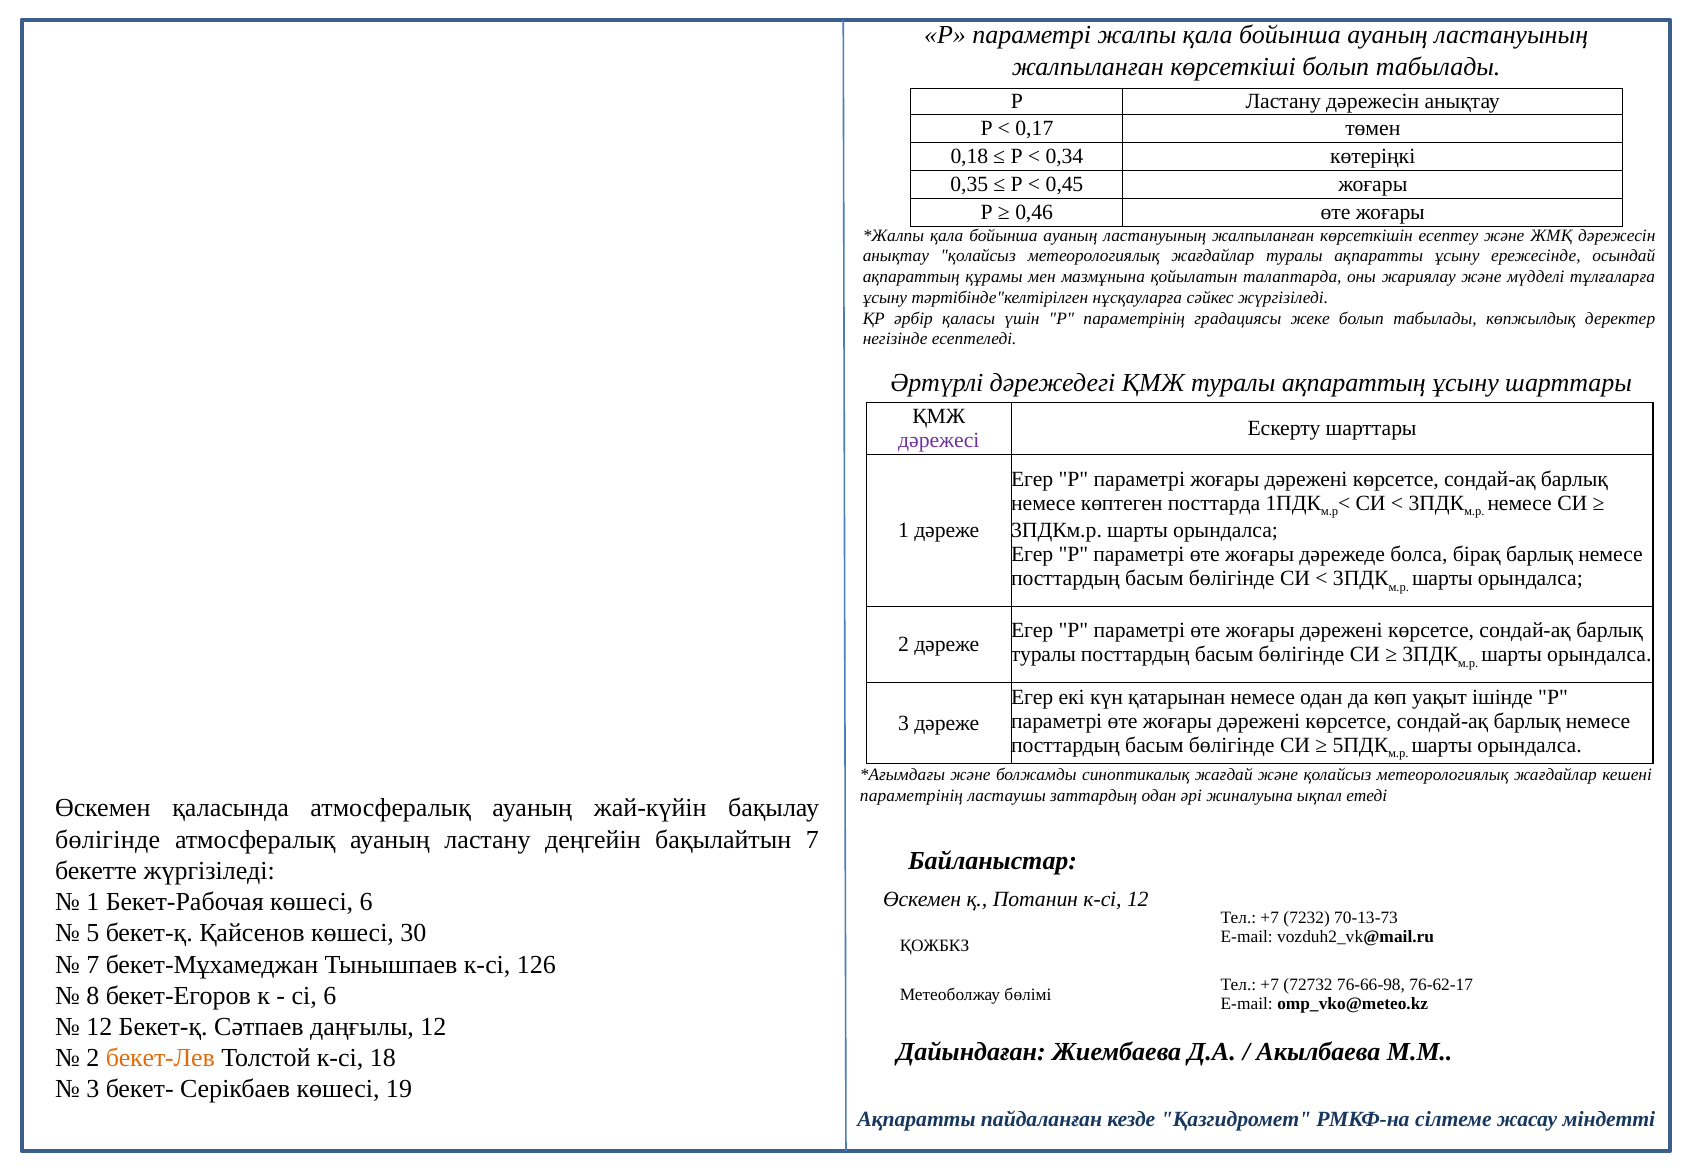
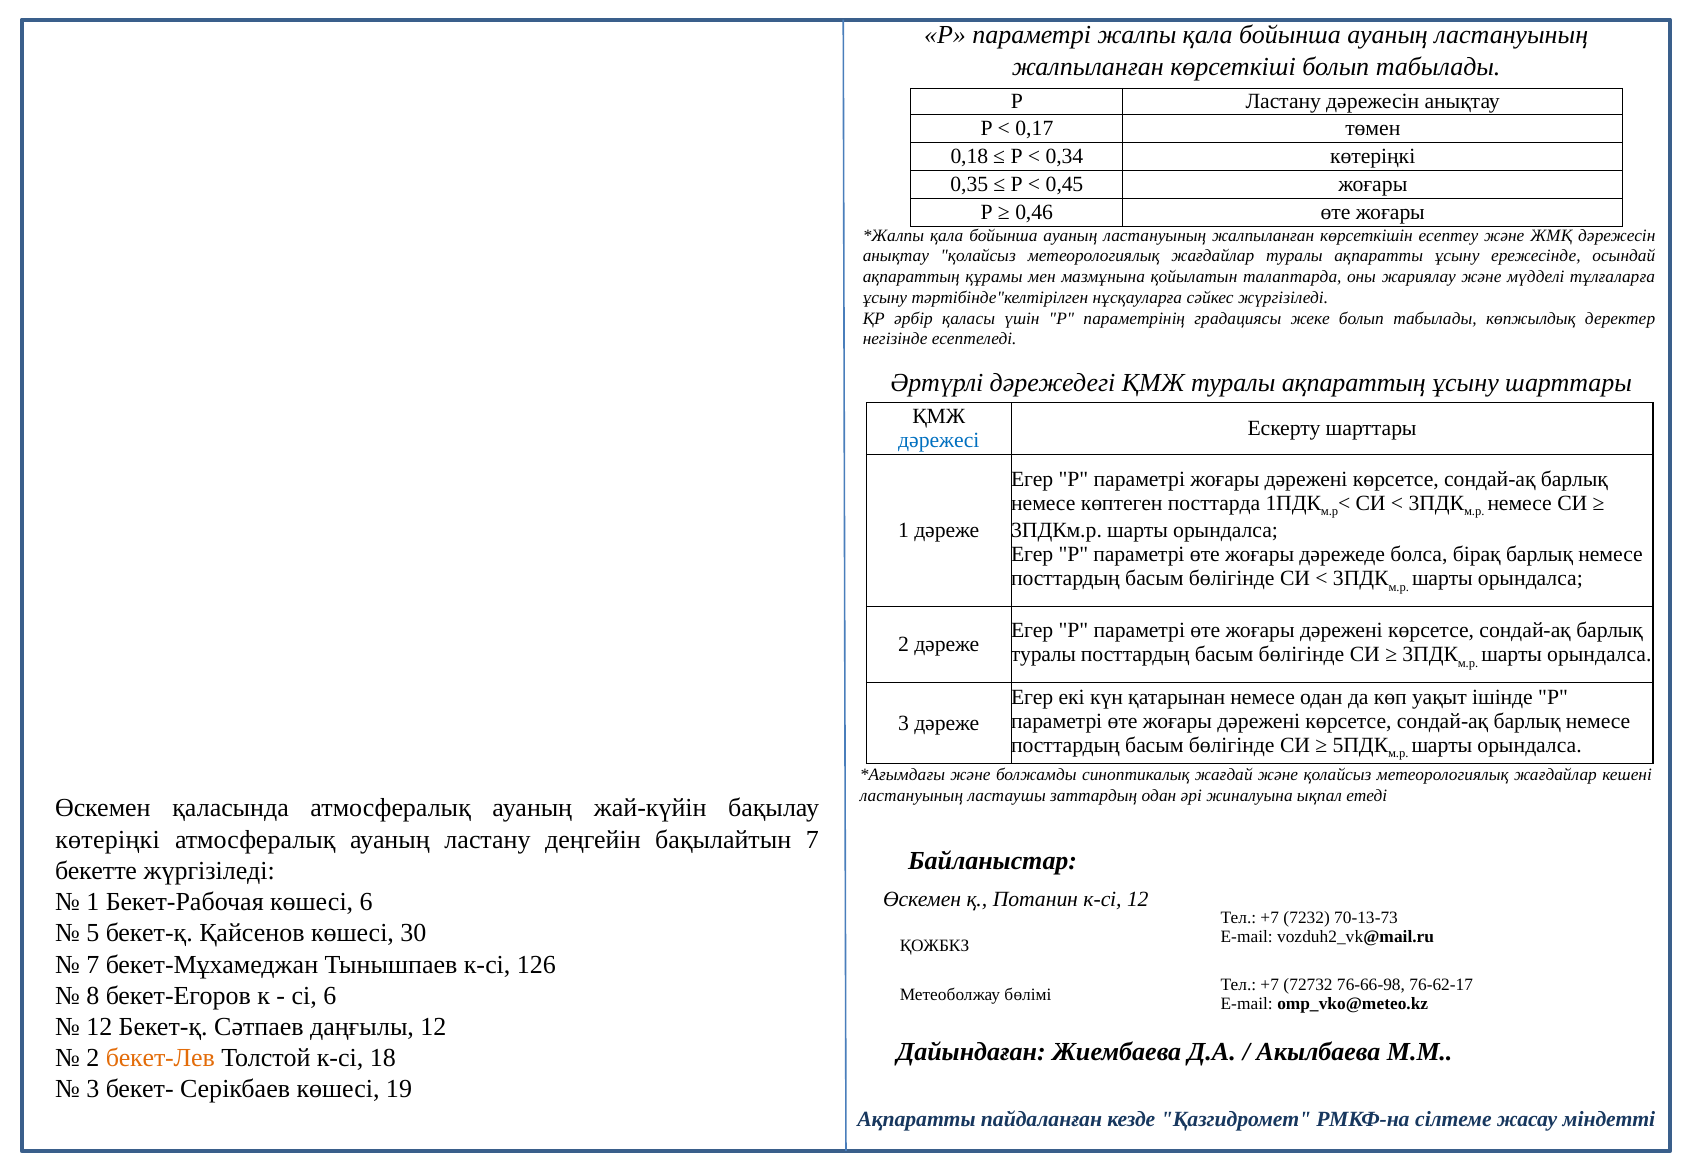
дәрежесі colour: purple -> blue (939, 441)
параметрінің: параметрінің -> ластануының (912, 796)
бөлігінде: бөлігінде -> көтеріңкі (108, 840)
